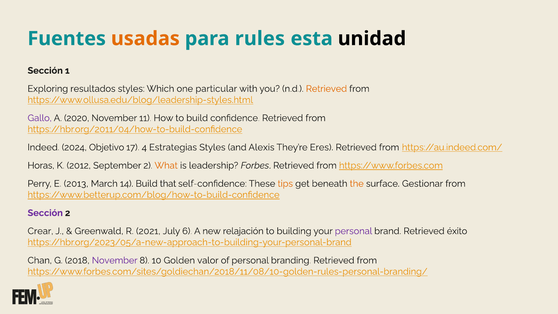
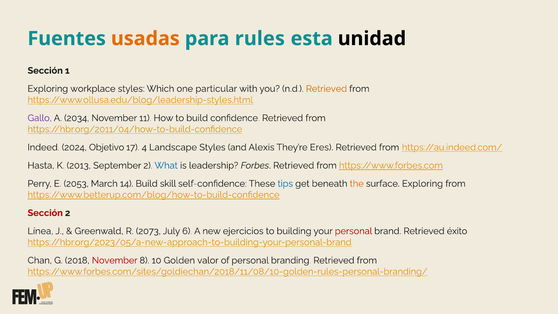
resultados: resultados -> workplace (93, 89)
2020: 2020 -> 2034 (77, 118)
Estrategias: Estrategias -> Landscape (173, 147)
Horas: Horas -> Hasta (41, 165)
2012: 2012 -> 2013 (79, 165)
What colour: orange -> blue (166, 165)
2013: 2013 -> 2053 (76, 184)
that: that -> skill (168, 184)
tips colour: orange -> blue (285, 184)
surface Gestionar: Gestionar -> Exploring (422, 184)
Sección colour: purple -> red (45, 213)
Crear: Crear -> Línea (40, 231)
2021: 2021 -> 2073 (148, 231)
relajación: relajación -> ejercicios (243, 231)
personal colour: purple -> red (354, 231)
November colour: purple -> red (115, 260)
